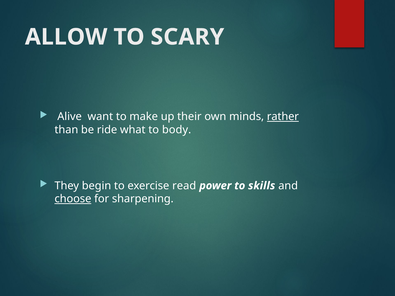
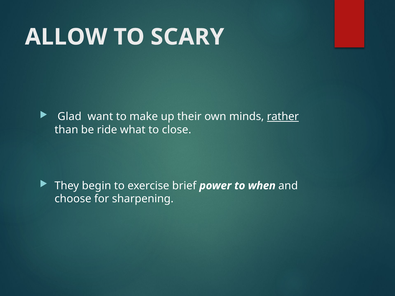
Alive: Alive -> Glad (70, 117)
body: body -> close (177, 130)
read: read -> brief (184, 186)
skills: skills -> when (262, 186)
choose underline: present -> none (73, 199)
